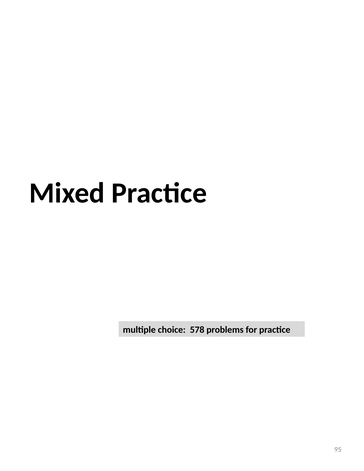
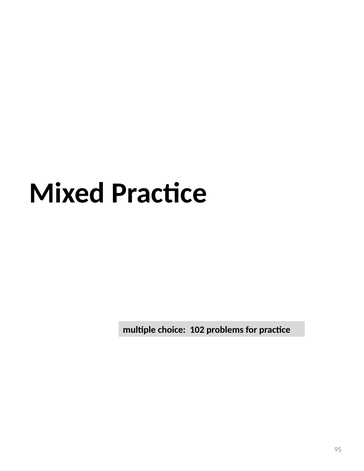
578: 578 -> 102 (197, 330)
